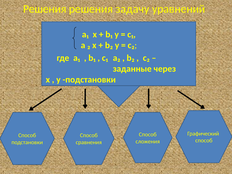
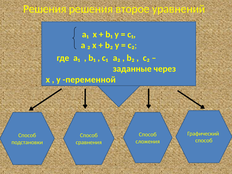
задачу: задачу -> второе (133, 9)
у подстановки: подстановки -> переменной (89, 80)
